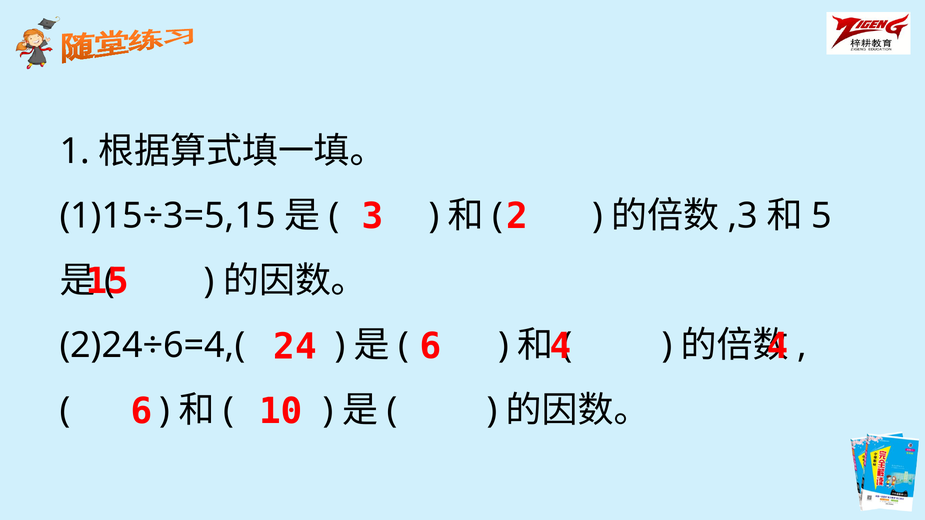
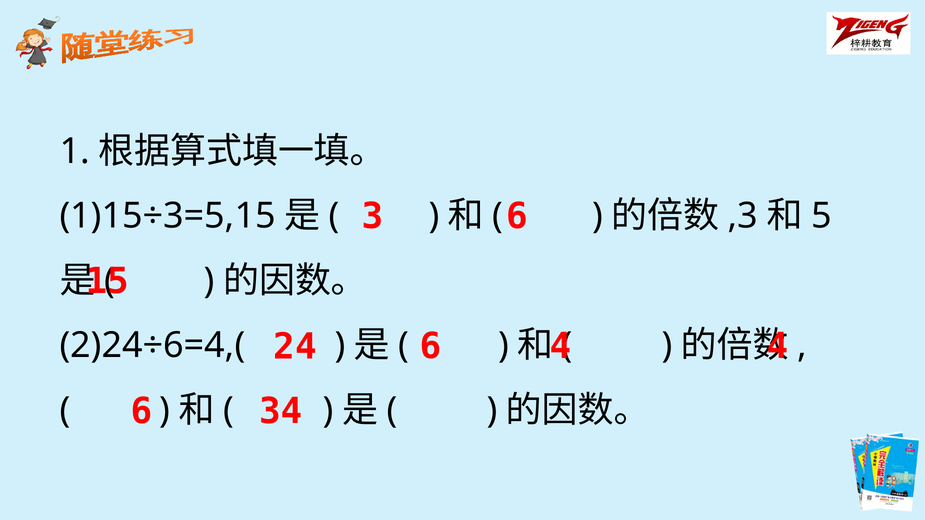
3 2: 2 -> 6 (517, 216)
10: 10 -> 34 (281, 412)
